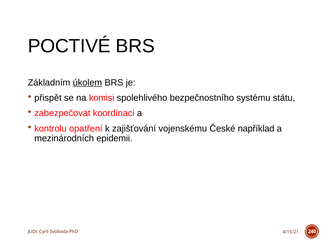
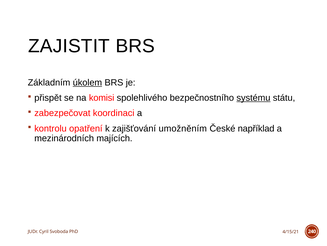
POCTIVÉ: POCTIVÉ -> ZAJISTIT (69, 46)
systému underline: none -> present (253, 98)
vojenskému: vojenskému -> umožněním (183, 128)
epidemii: epidemii -> majících (114, 138)
